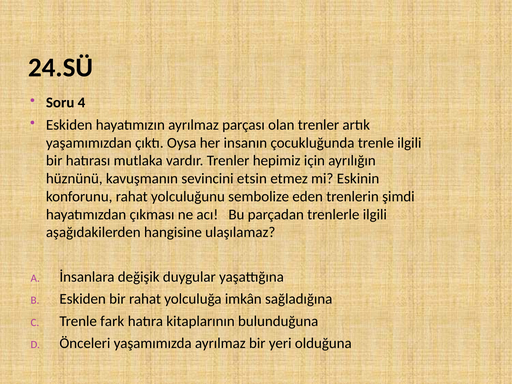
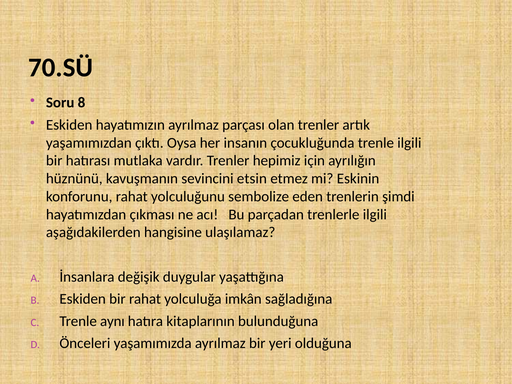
24.SÜ: 24.SÜ -> 70.SÜ (61, 68)
4: 4 -> 8 (81, 103)
fark: fark -> aynı (112, 321)
